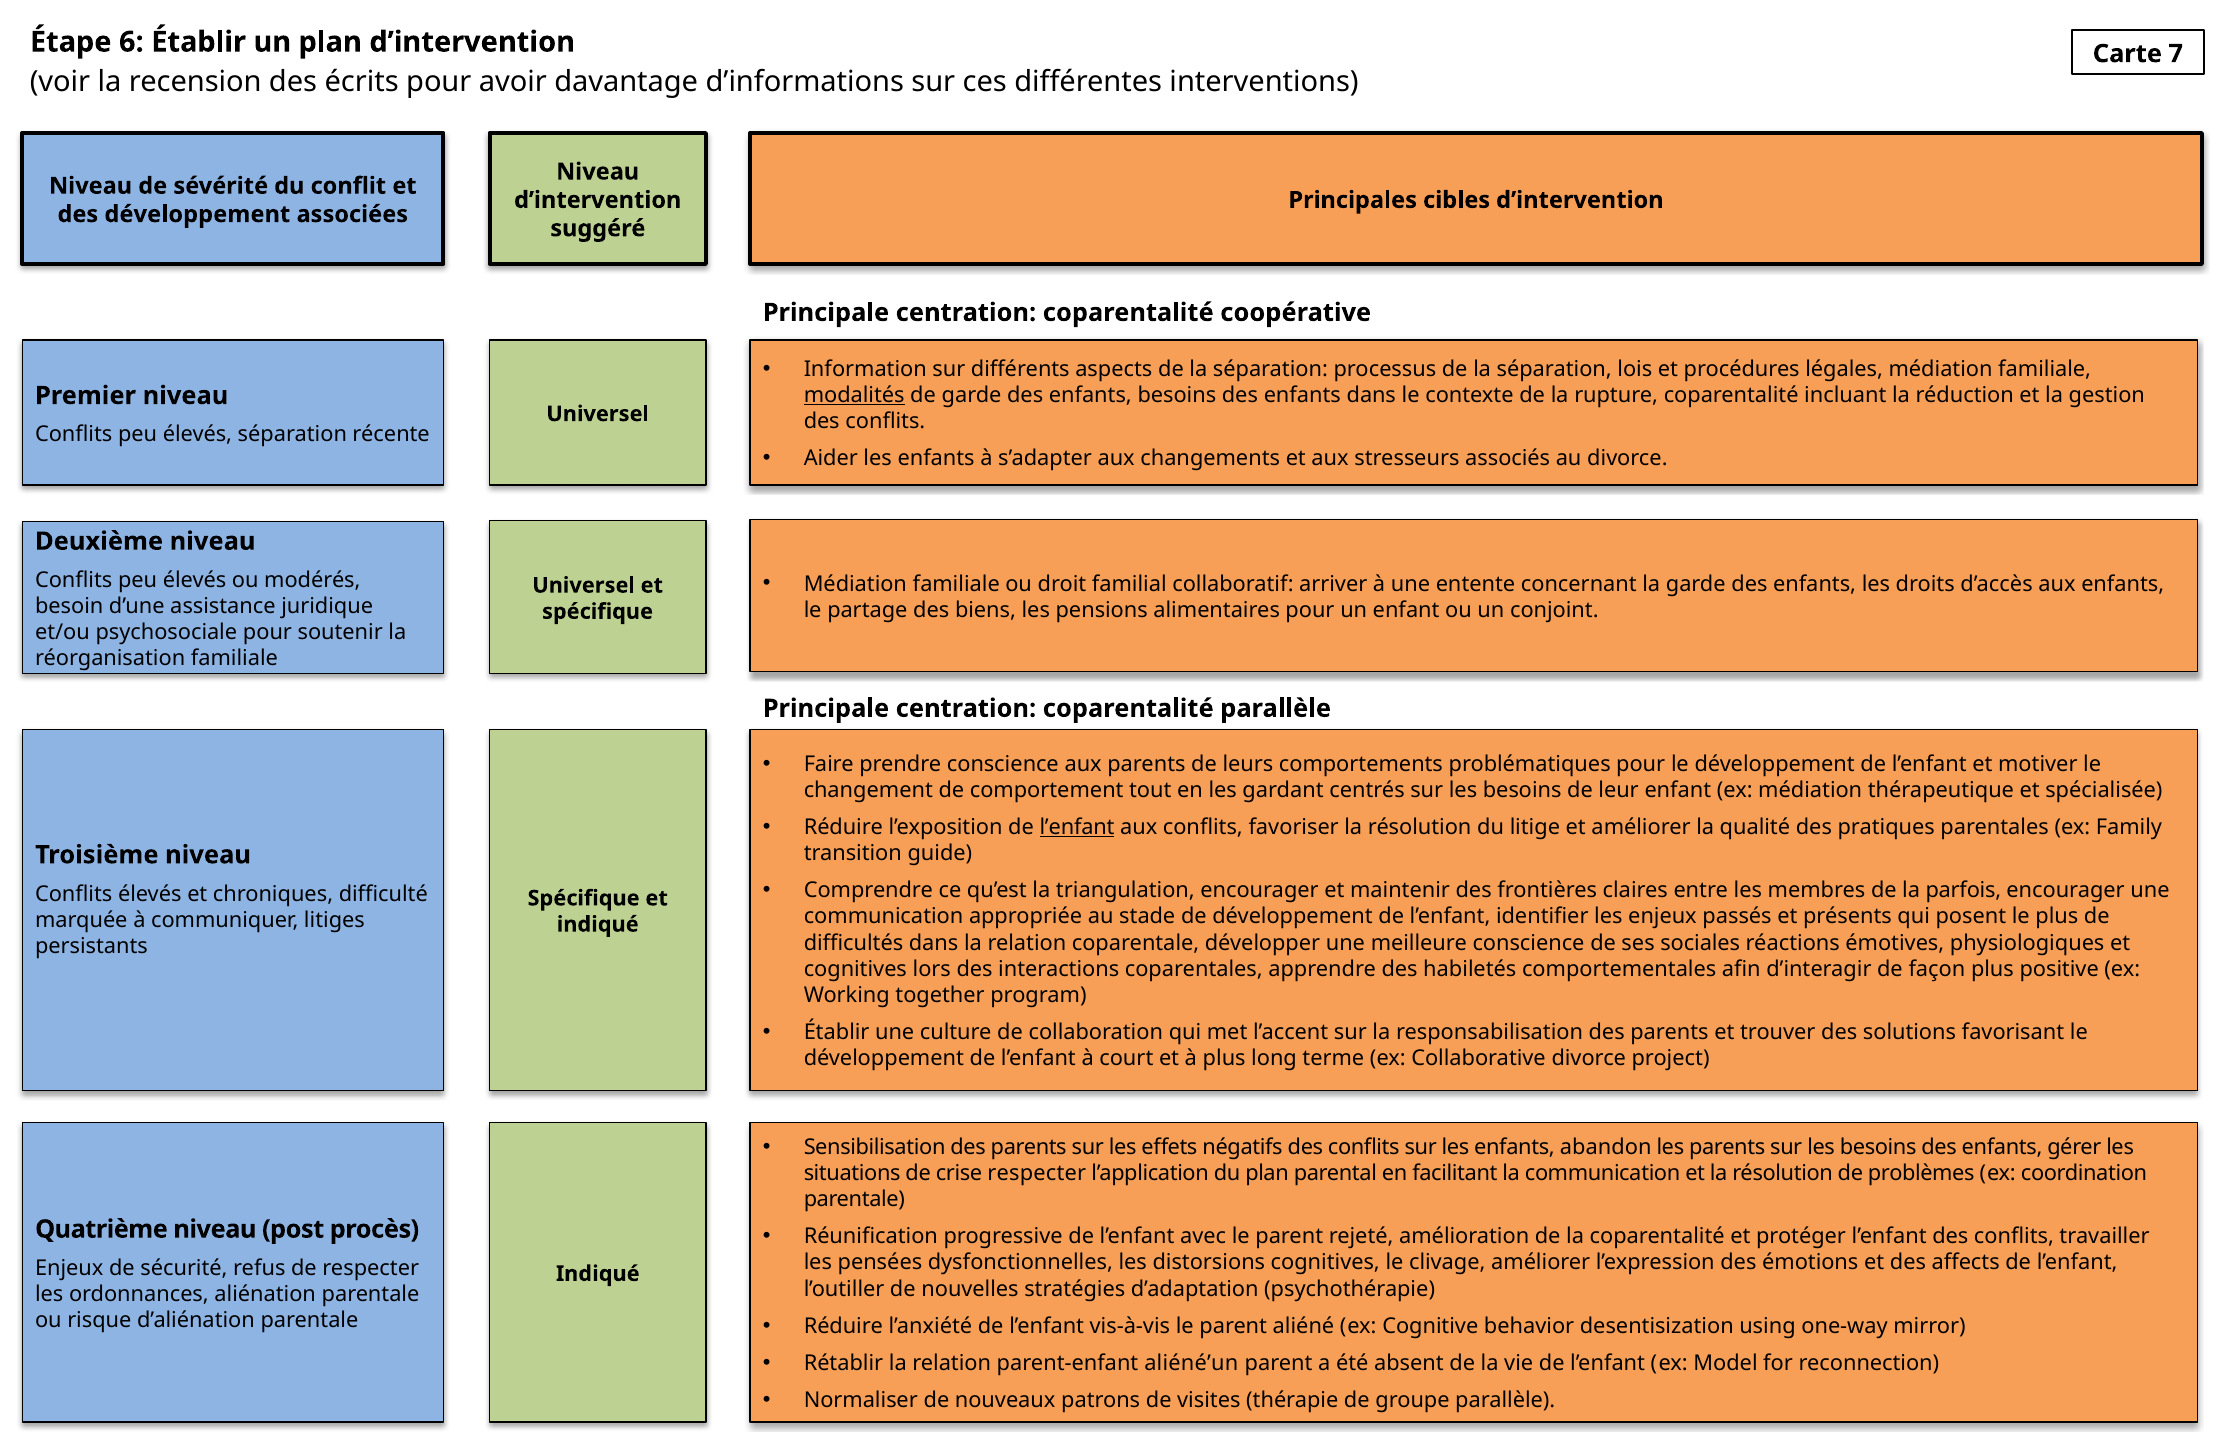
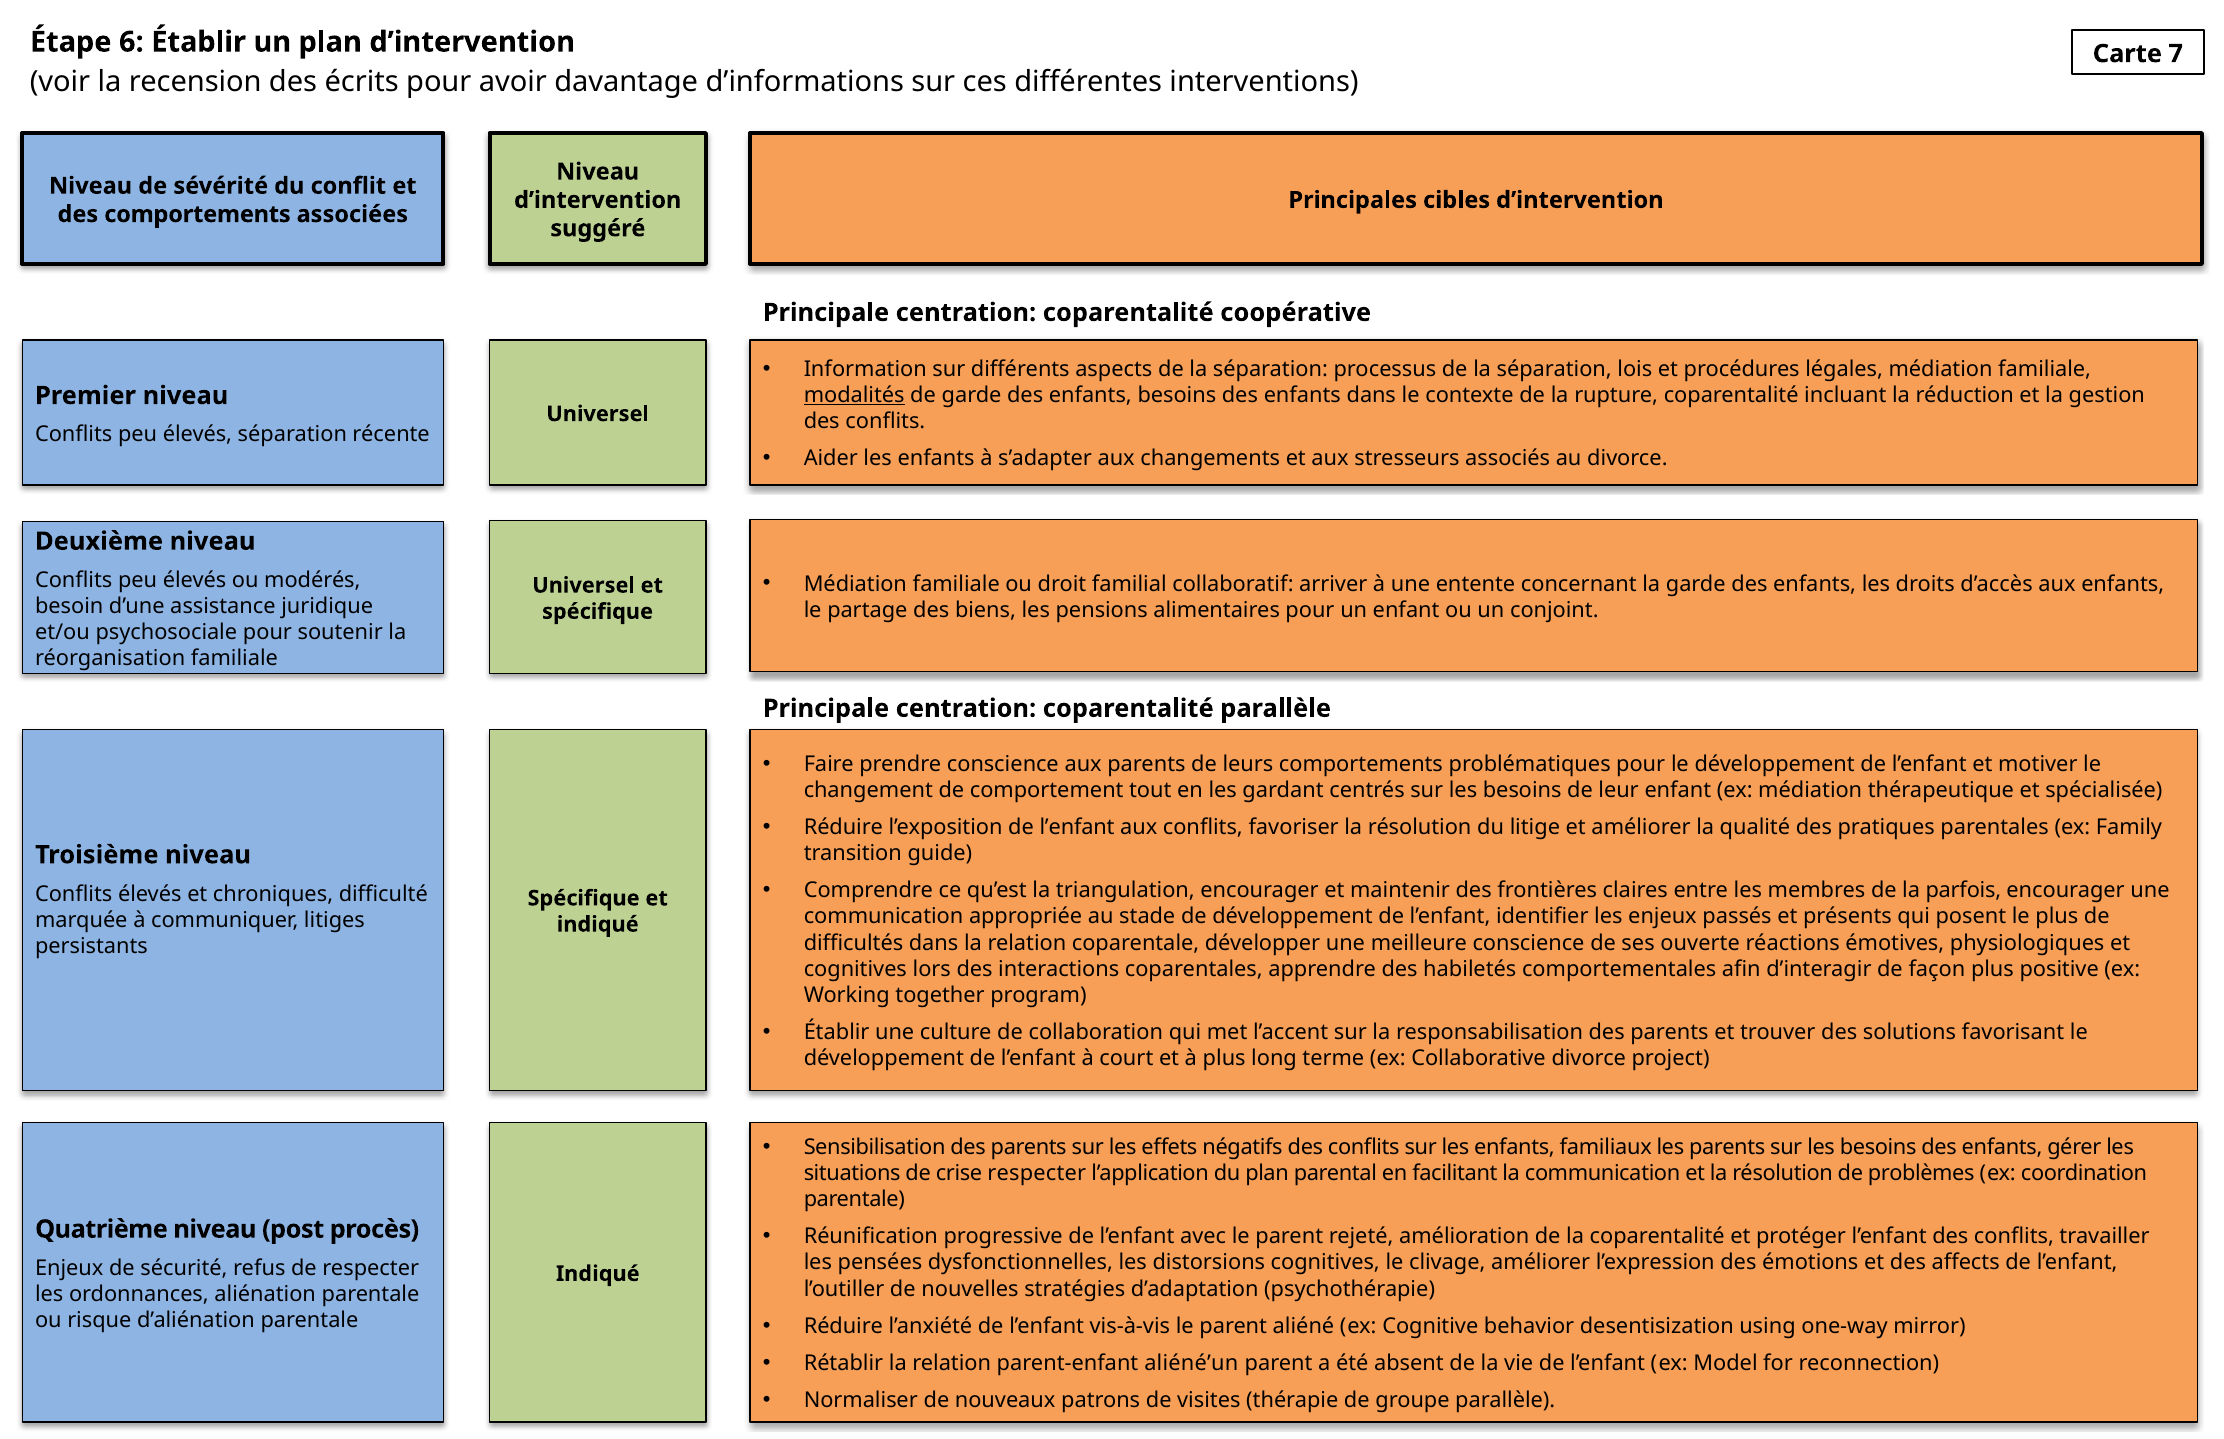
des développement: développement -> comportements (197, 214)
l’enfant underline: present -> none (1077, 828)
sociales: sociales -> ouverte (1700, 943)
abandon: abandon -> familiaux (1606, 1148)
